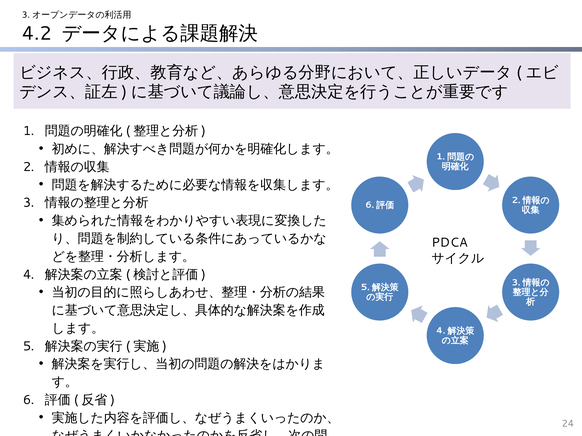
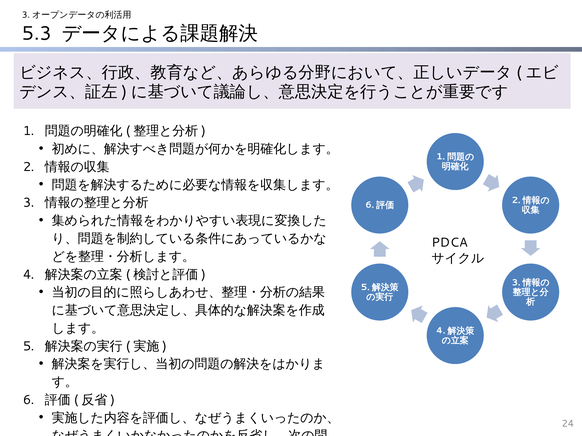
4.2: 4.2 -> 5.3 (37, 33)
